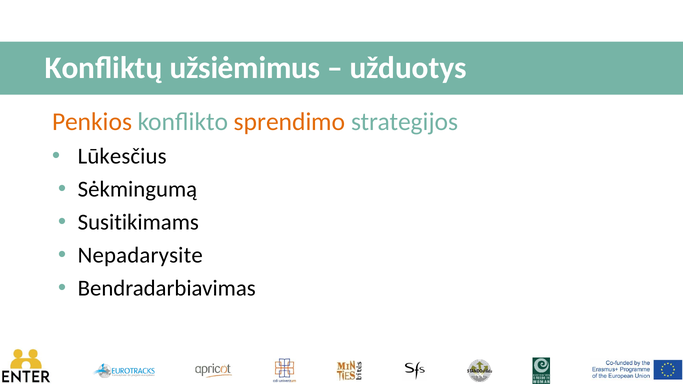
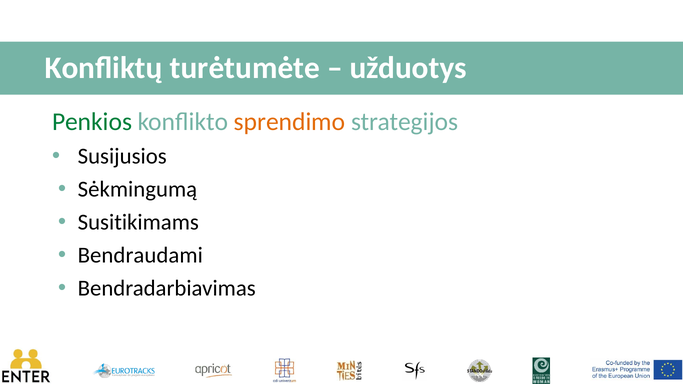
užsiėmimus: užsiėmimus -> turėtumėte (245, 68)
Penkios colour: orange -> green (92, 122)
Lūkesčius: Lūkesčius -> Susijusios (122, 157)
Nepadarysite: Nepadarysite -> Bendraudami (140, 256)
